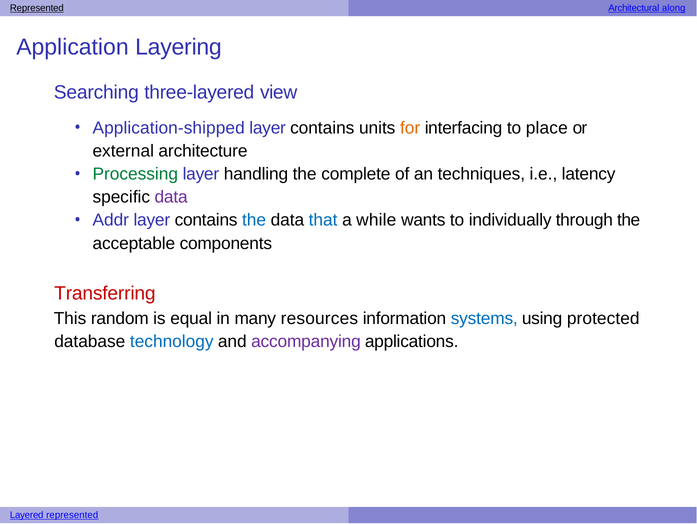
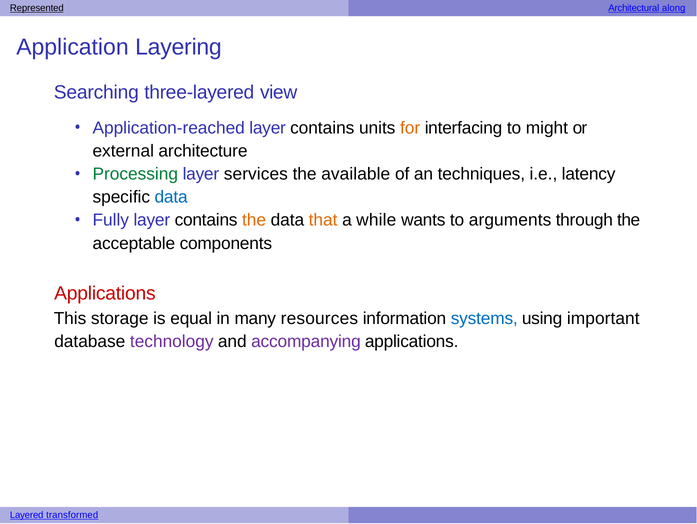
Application-shipped: Application-shipped -> Application-reached (169, 128)
place: place -> might (547, 128)
handling: handling -> services (256, 174)
complete: complete -> available (356, 174)
data colour: purple -> blue (171, 197)
Addr: Addr -> Fully (111, 220)
the colour: blue -> orange (254, 220)
that colour: blue -> orange (323, 220)
individually: individually -> arguments (510, 220)
Transferring: Transferring -> Applications (105, 293)
random: random -> storage (120, 318)
protected: protected -> important (603, 318)
technology colour: blue -> purple (172, 341)
Layered represented: represented -> transformed (72, 514)
